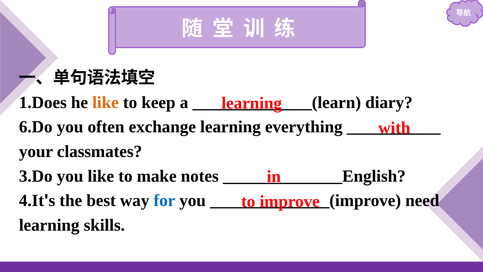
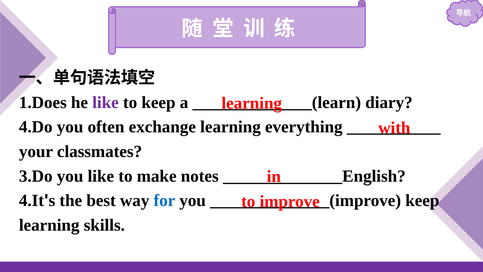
like colour: orange -> purple (106, 102)
6.Do: 6.Do -> 4.Do (36, 127)
need: need -> keep (422, 200)
